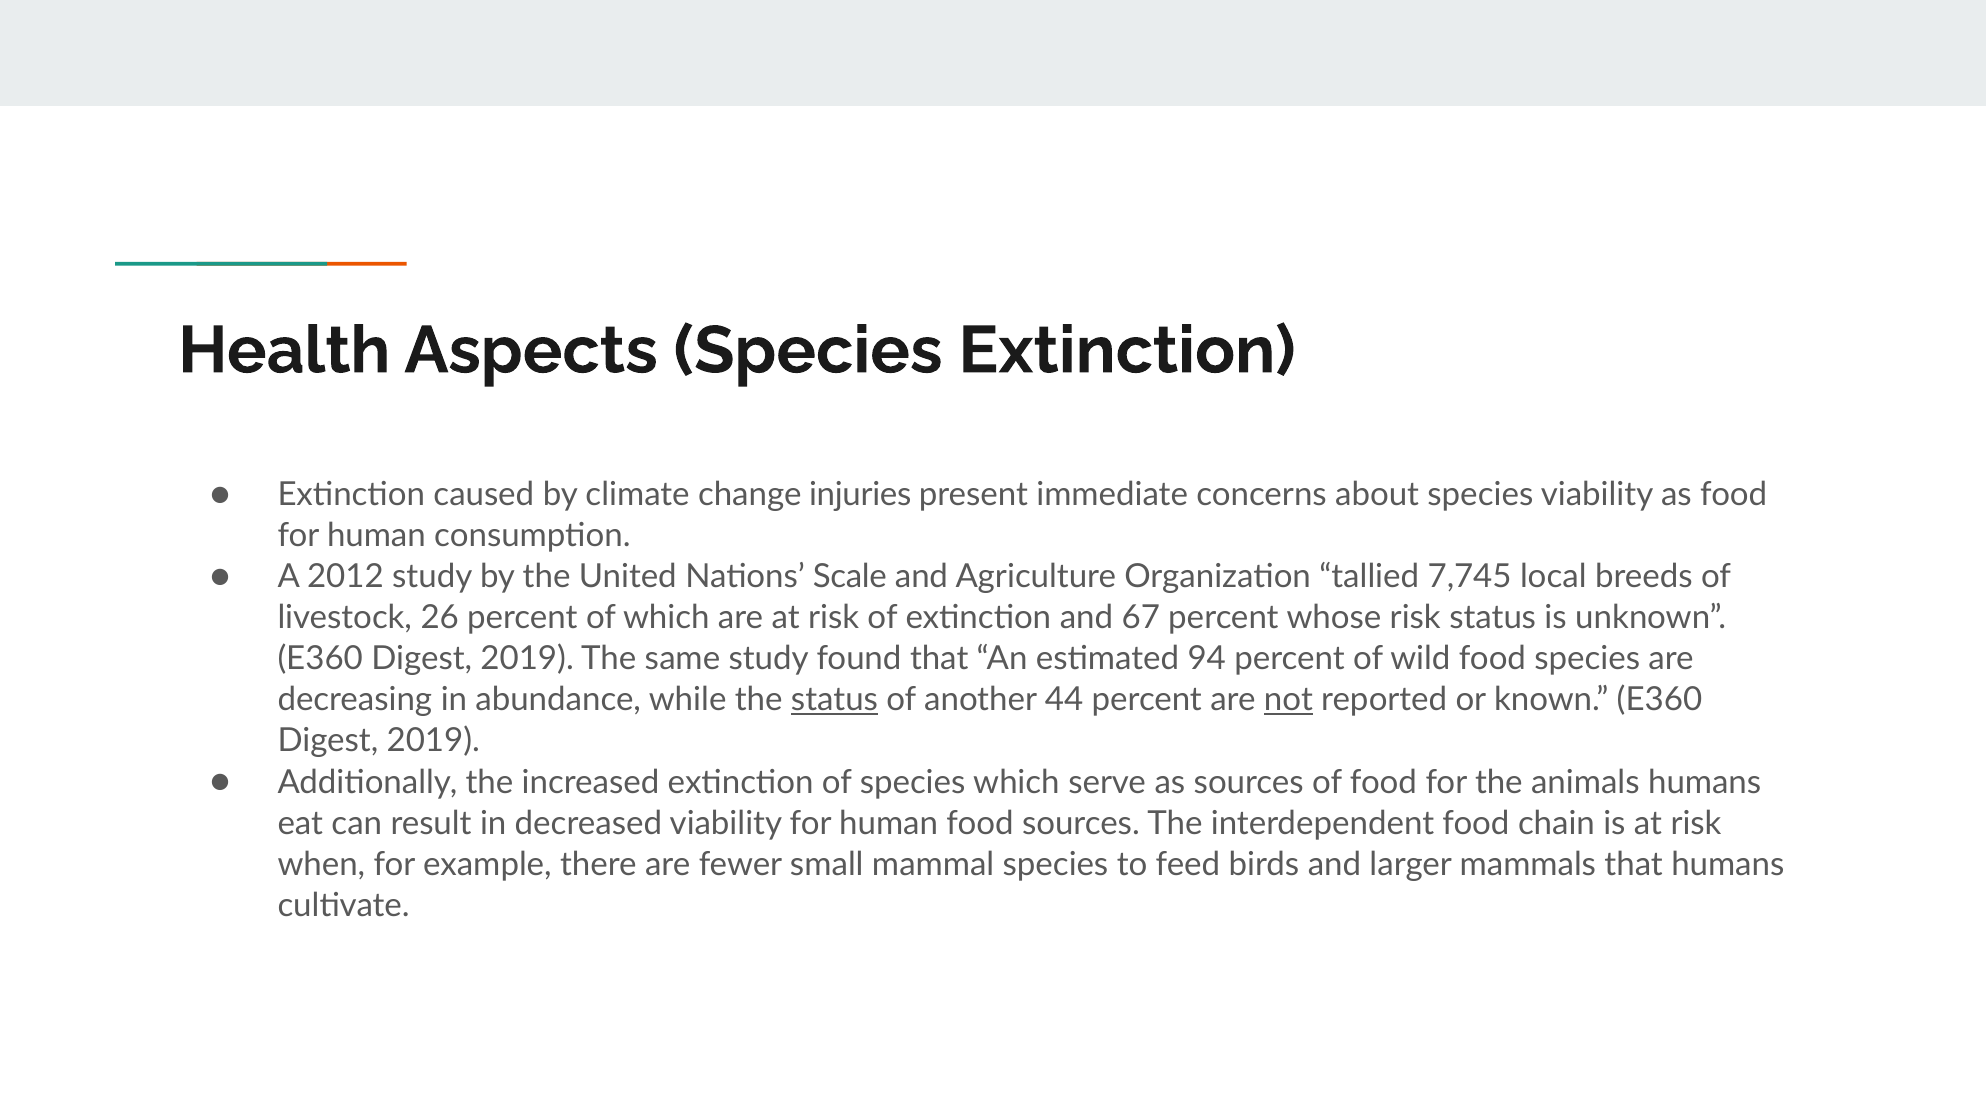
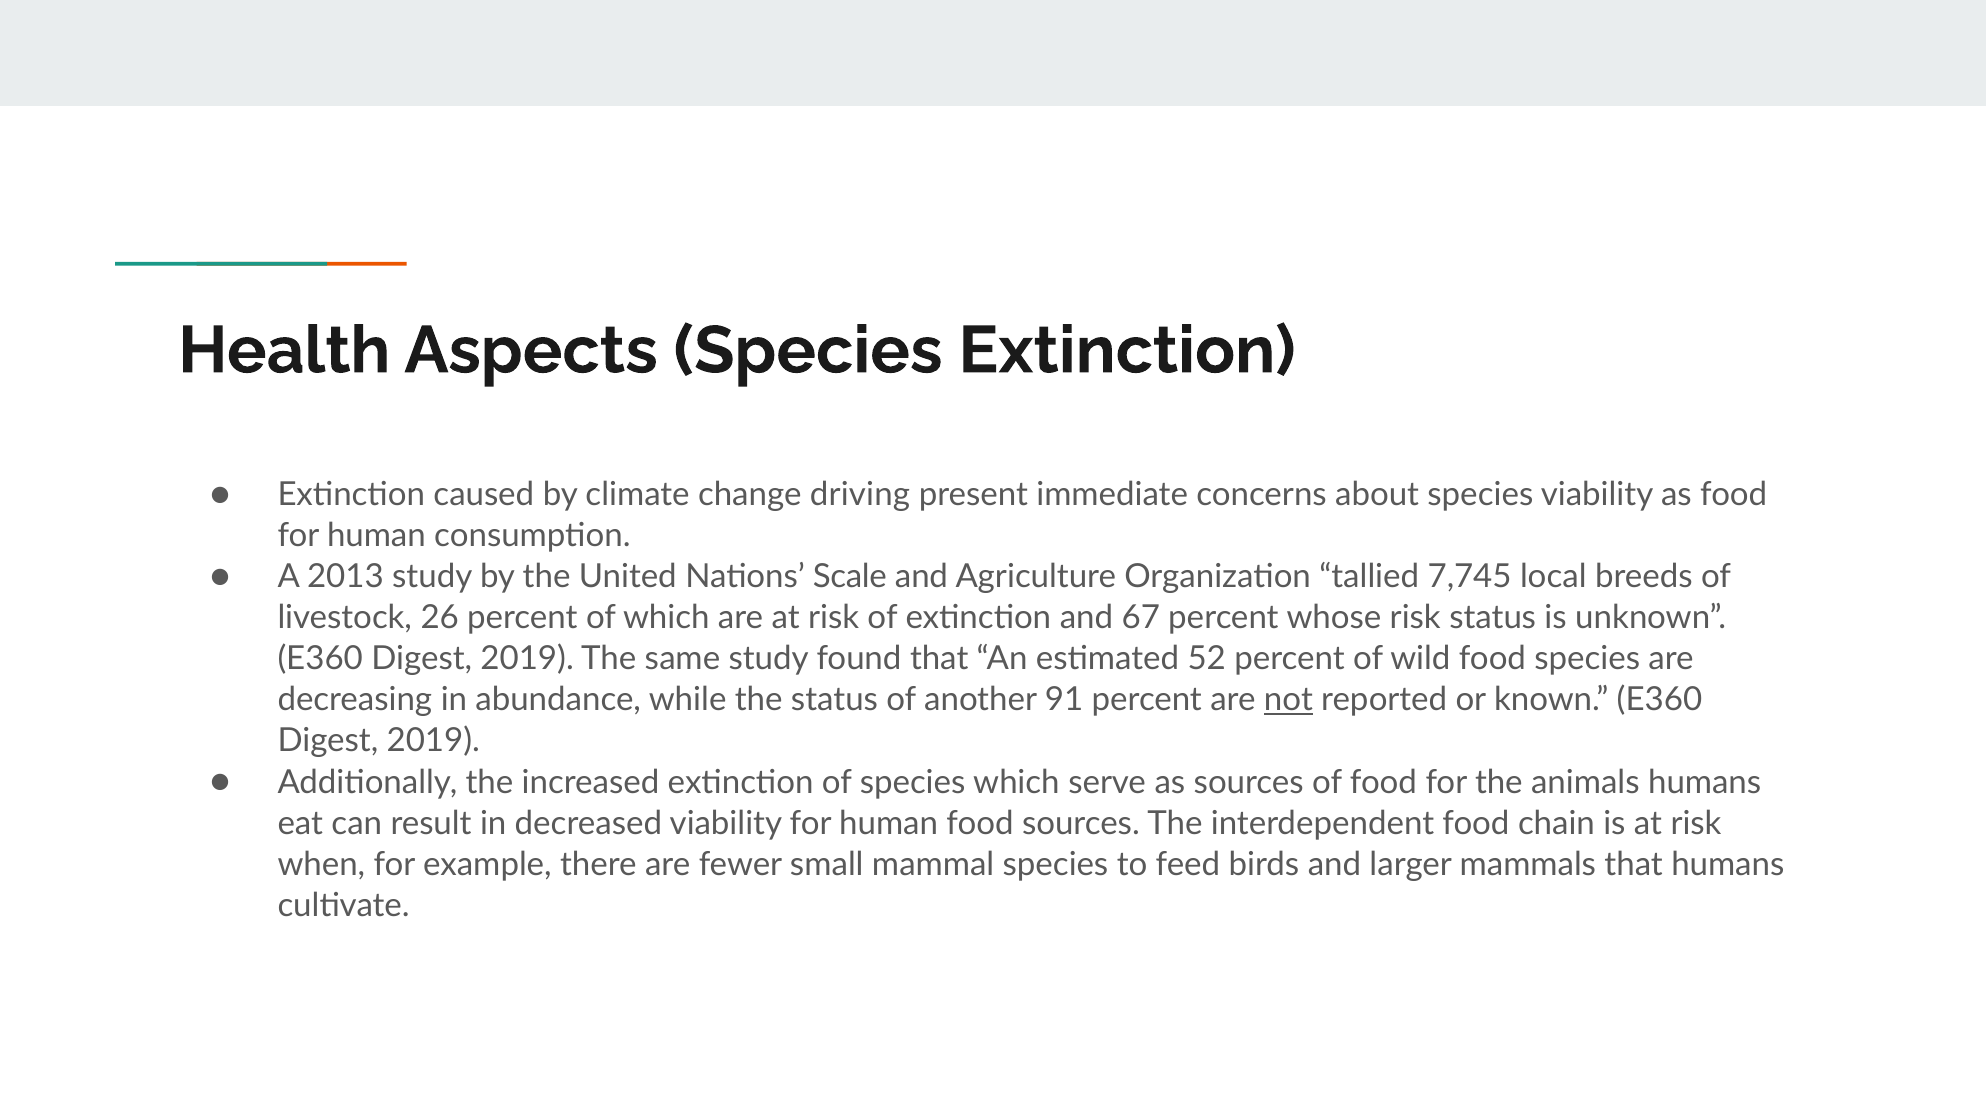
injuries: injuries -> driving (860, 495)
2012: 2012 -> 2013 (345, 577)
94: 94 -> 52 (1207, 659)
status underline: present -> none (834, 700)
44: 44 -> 91 (1064, 700)
